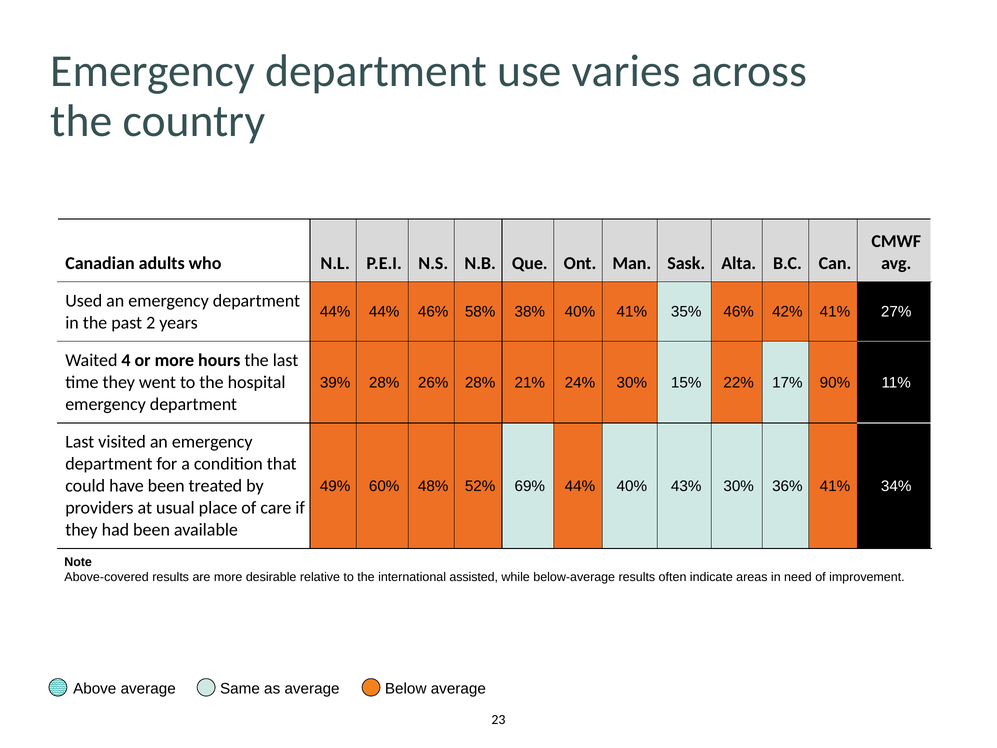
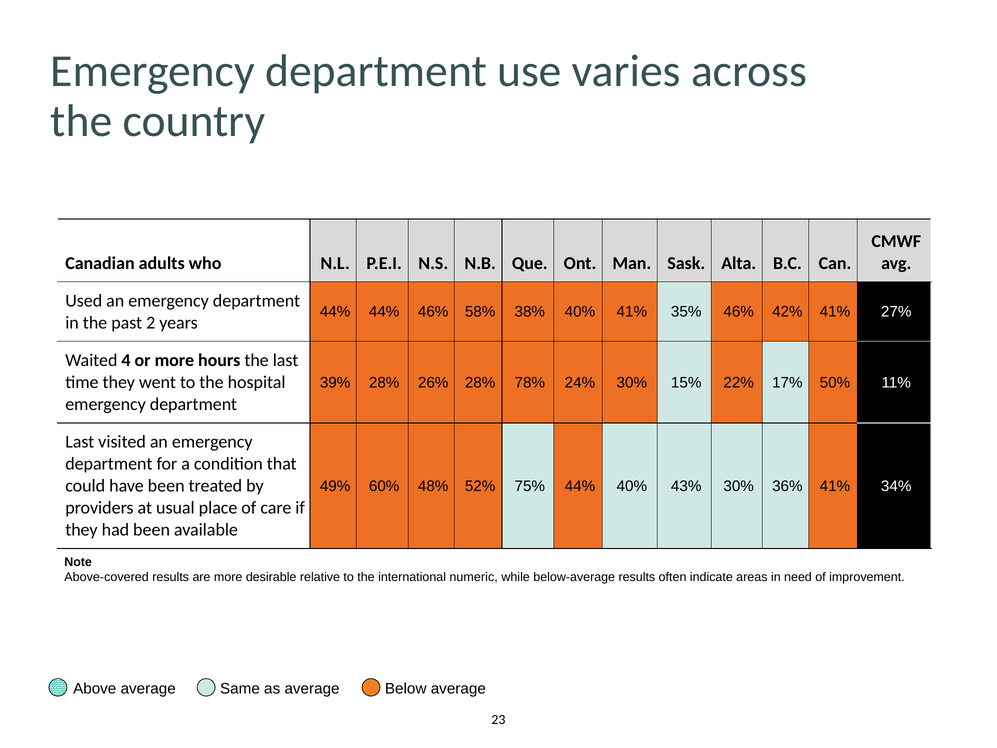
21%: 21% -> 78% (530, 382)
90%: 90% -> 50% (835, 382)
69%: 69% -> 75% (530, 486)
assisted: assisted -> numeric (474, 577)
